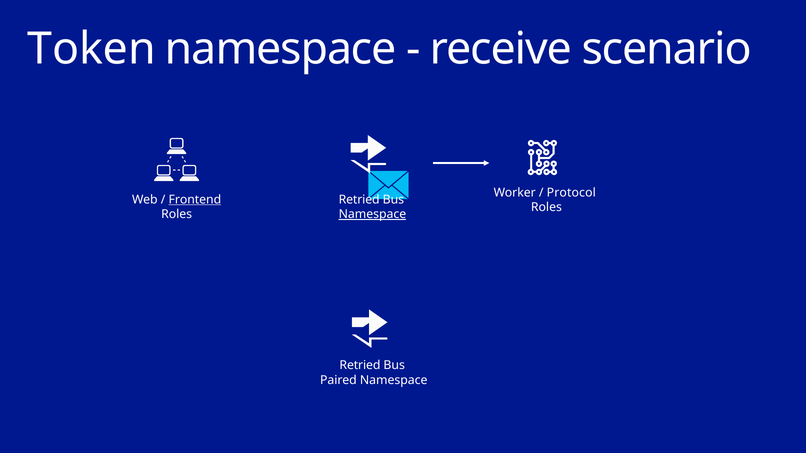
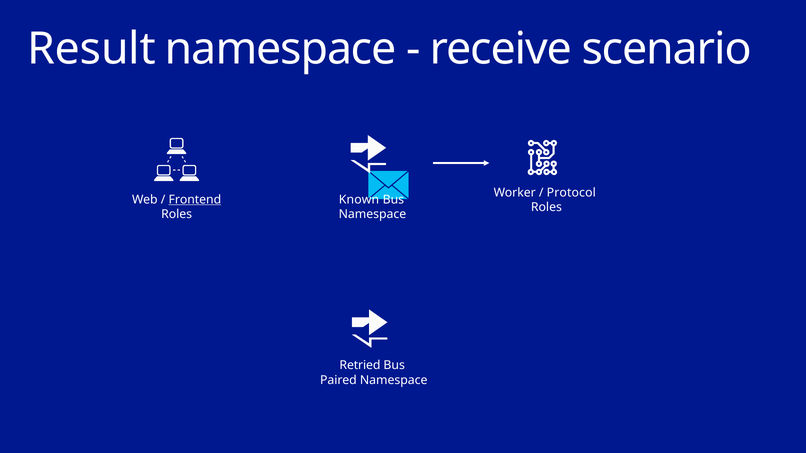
Token: Token -> Result (92, 49)
Retried: Retried -> Known (359, 200)
Namespace underline: present -> none (372, 214)
